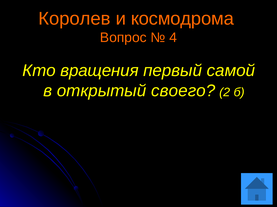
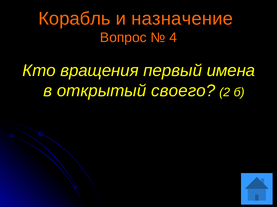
Королев: Королев -> Корабль (74, 19)
космодрома: космодрома -> назначение (182, 19)
самой: самой -> имена (231, 71)
